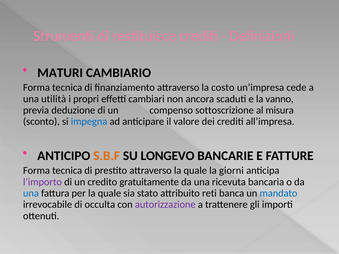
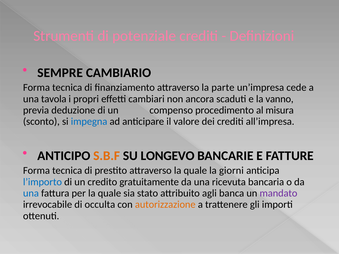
restituisce: restituisce -> potenziale (144, 36)
MATURI: MATURI -> SEMPRE (60, 73)
costo: costo -> parte (223, 88)
utilità: utilità -> tavola (54, 99)
sottoscrizione: sottoscrizione -> procedimento (225, 110)
l’importo colour: purple -> blue (42, 182)
reti: reti -> agli (209, 193)
mandato colour: blue -> purple (278, 193)
autorizzazione colour: purple -> orange (165, 205)
